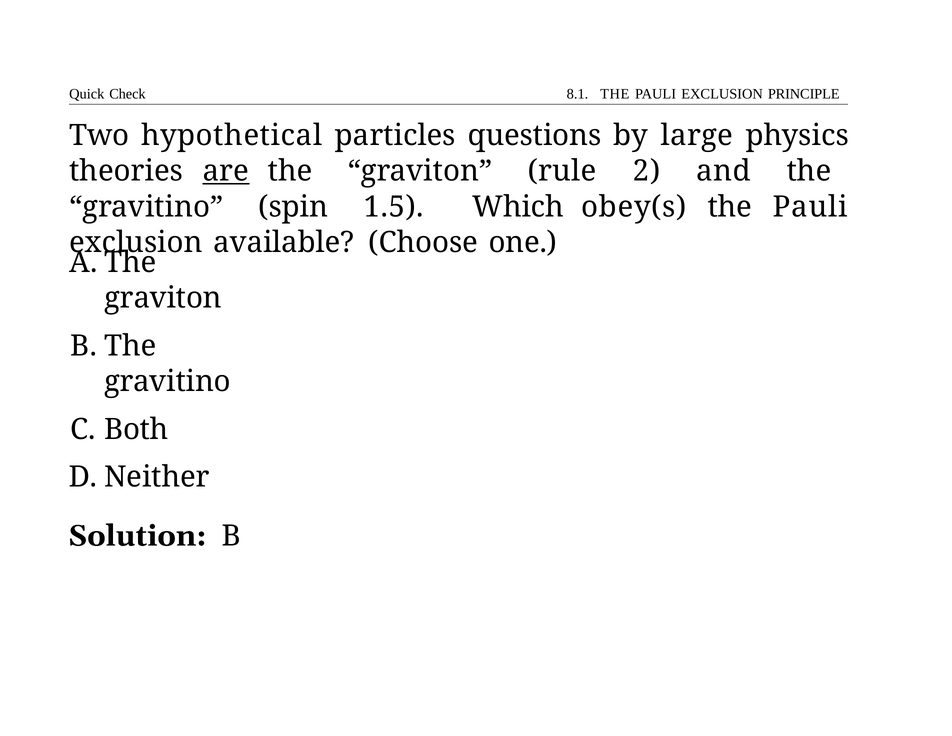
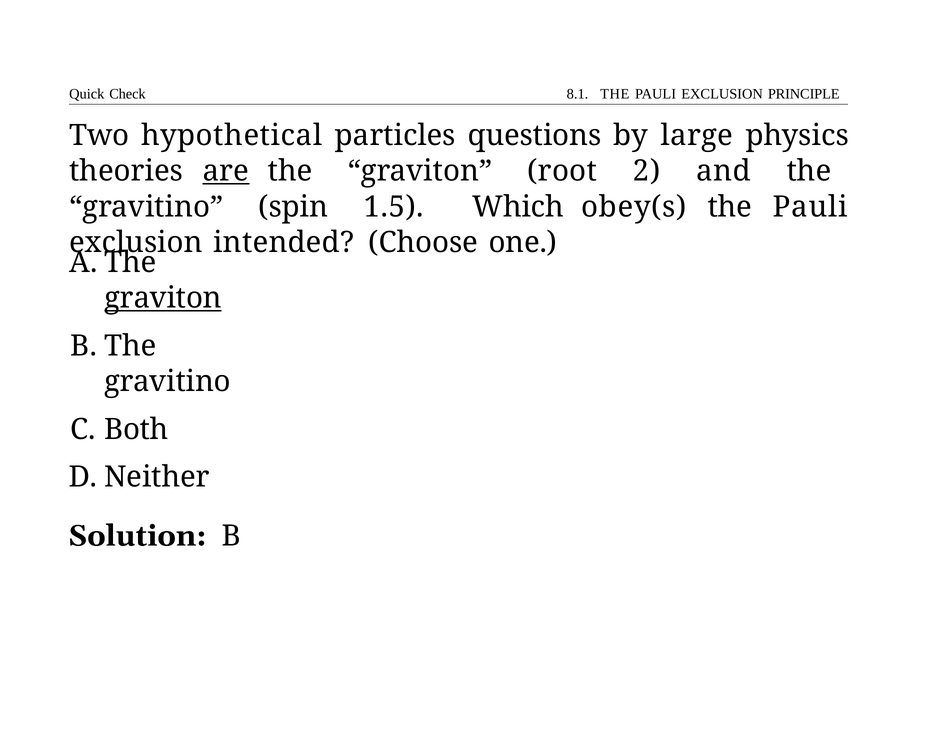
rule: rule -> root (562, 171)
available: available -> intended (284, 242)
graviton underline: none -> present (163, 298)
